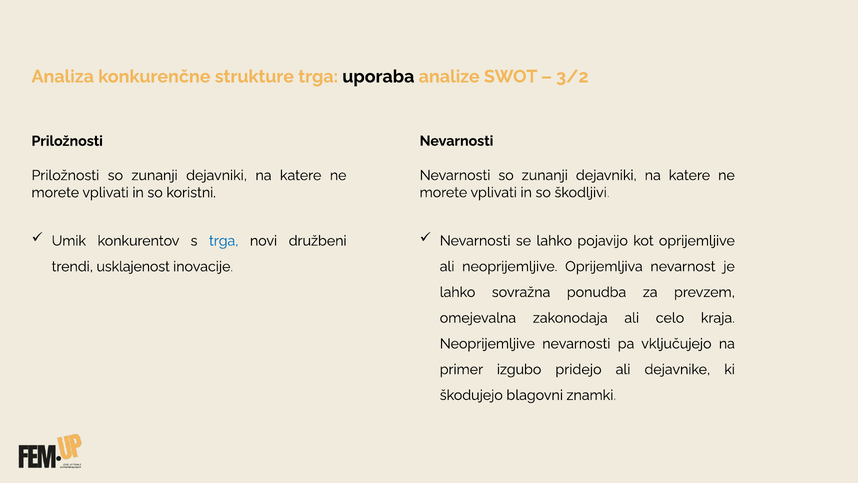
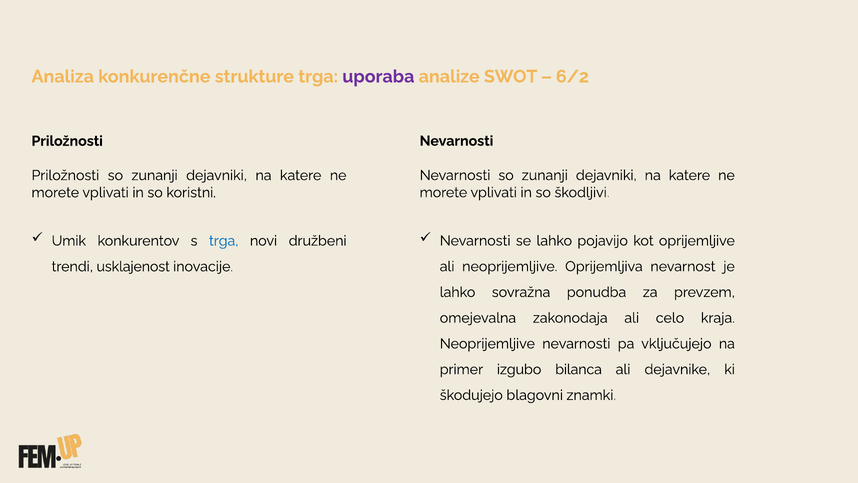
uporaba colour: black -> purple (378, 76)
3/2: 3/2 -> 6/2 (572, 76)
pridejo: pridejo -> bilanca (579, 369)
